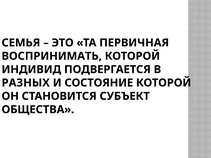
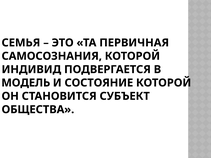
ВОСПРИНИМАТЬ: ВОСПРИНИМАТЬ -> САМОСОЗНАНИЯ (52, 56)
РАЗНЫХ: РАЗНЫХ -> МОДЕЛЬ (26, 83)
